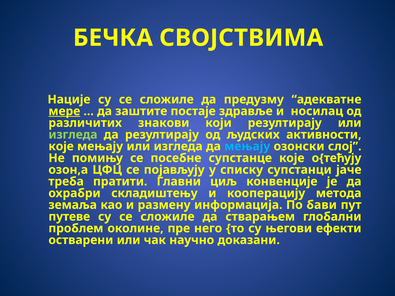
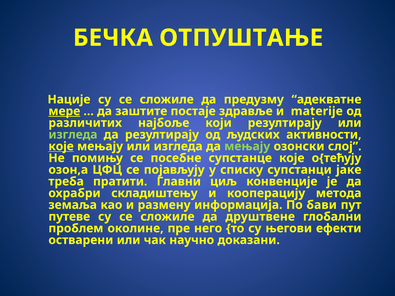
СВОЈСТВИМА: СВОЈСТВИМА -> ОТПУШТАЊЕ (241, 38)
носилац: носилац -> materije (317, 111)
знакови: знакови -> најбоље (164, 123)
које underline: none -> present (61, 146)
мењају colour: light blue -> light green (247, 146)
јаче: јаче -> јаке (349, 170)
стварањем: стварањем -> друштвене (260, 217)
